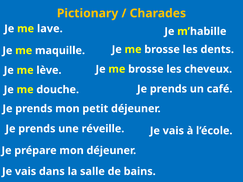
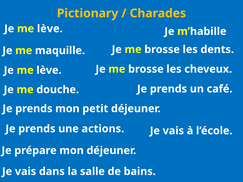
lave: lave -> lève (50, 29)
réveille: réveille -> actions (103, 129)
